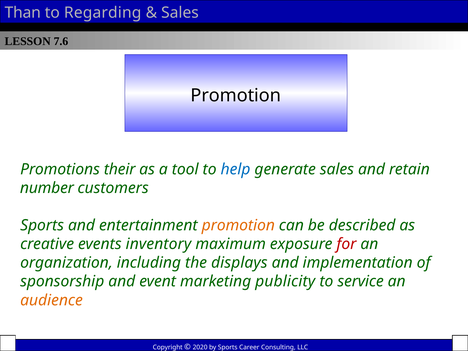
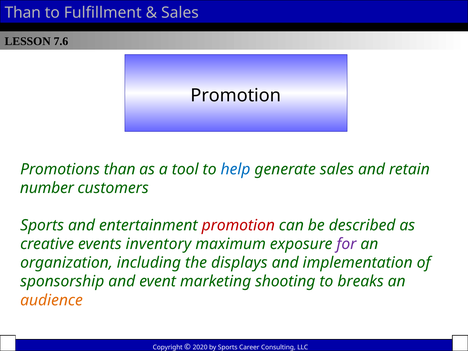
Regarding: Regarding -> Fulfillment (103, 13)
Promotions their: their -> than (120, 169)
promotion colour: orange -> red (238, 225)
for colour: red -> purple (346, 244)
publicity: publicity -> shooting (285, 282)
service: service -> breaks (361, 282)
